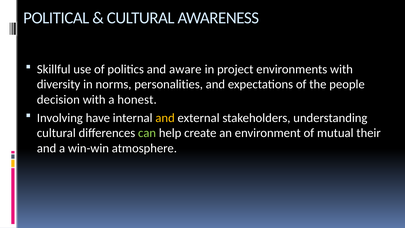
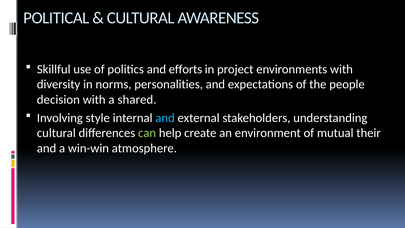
aware: aware -> efforts (185, 69)
honest: honest -> shared (137, 100)
have: have -> style (98, 118)
and colour: yellow -> light blue (165, 118)
